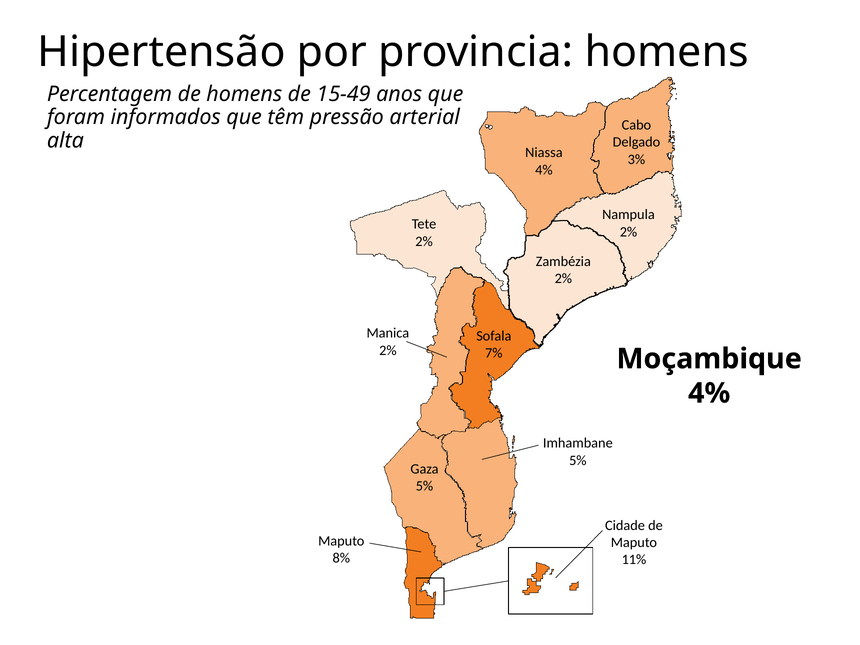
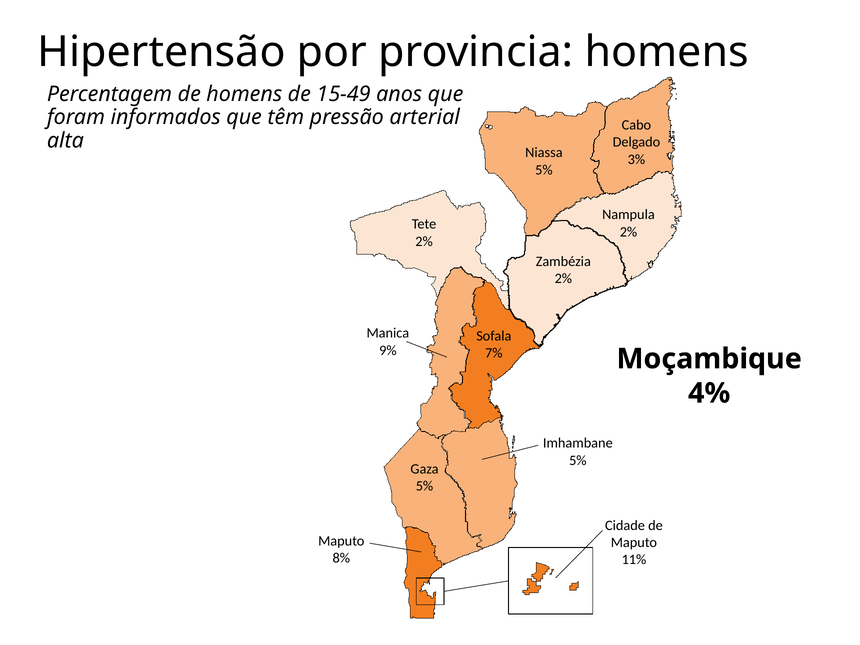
4%: 4% -> 5% (544, 170)
2%: 2% -> 9% (388, 350)
